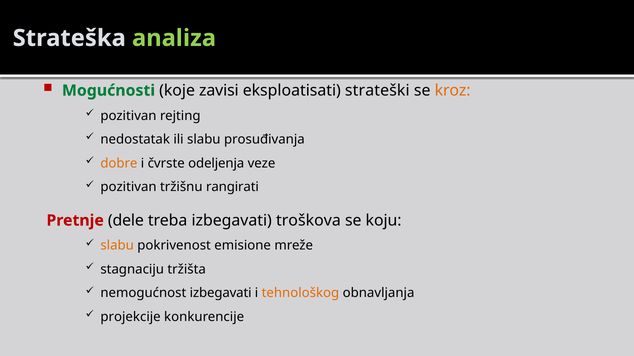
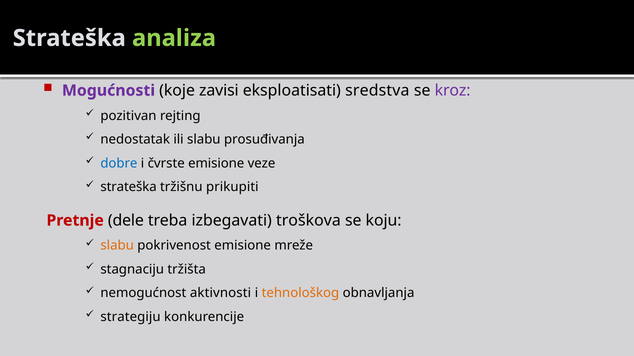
Mogućnosti colour: green -> purple (109, 91)
strateški: strateški -> sredstva (377, 91)
kroz colour: orange -> purple (453, 91)
dobre colour: orange -> blue (119, 164)
čvrste odeljenja: odeljenja -> emisione (216, 164)
pozitivan: pozitivan -> strateška (129, 187)
rangirati: rangirati -> prikupiti (232, 187)
nemogućnost izbegavati: izbegavati -> aktivnosti (221, 294)
projekcije: projekcije -> strategiju (131, 317)
